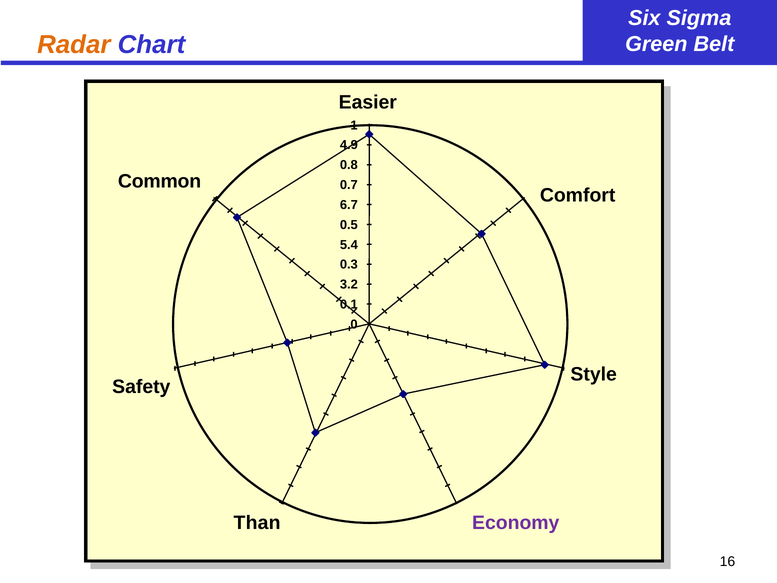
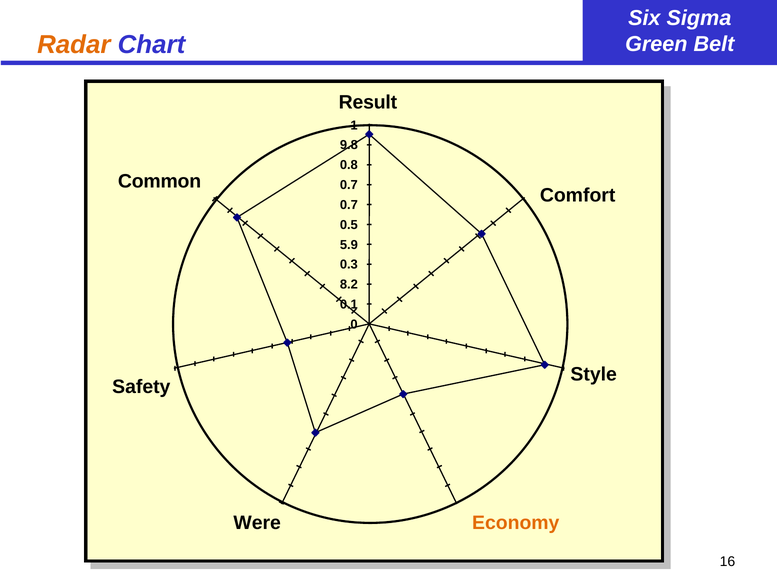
Easier: Easier -> Result (368, 102)
4.9: 4.9 -> 9.8 (349, 145)
6.7: 6.7 -> 0.7 (349, 205)
5.4: 5.4 -> 5.9 (349, 245)
3.2: 3.2 -> 8.2 (349, 284)
Than: Than -> Were (257, 523)
Economy colour: purple -> orange (516, 523)
